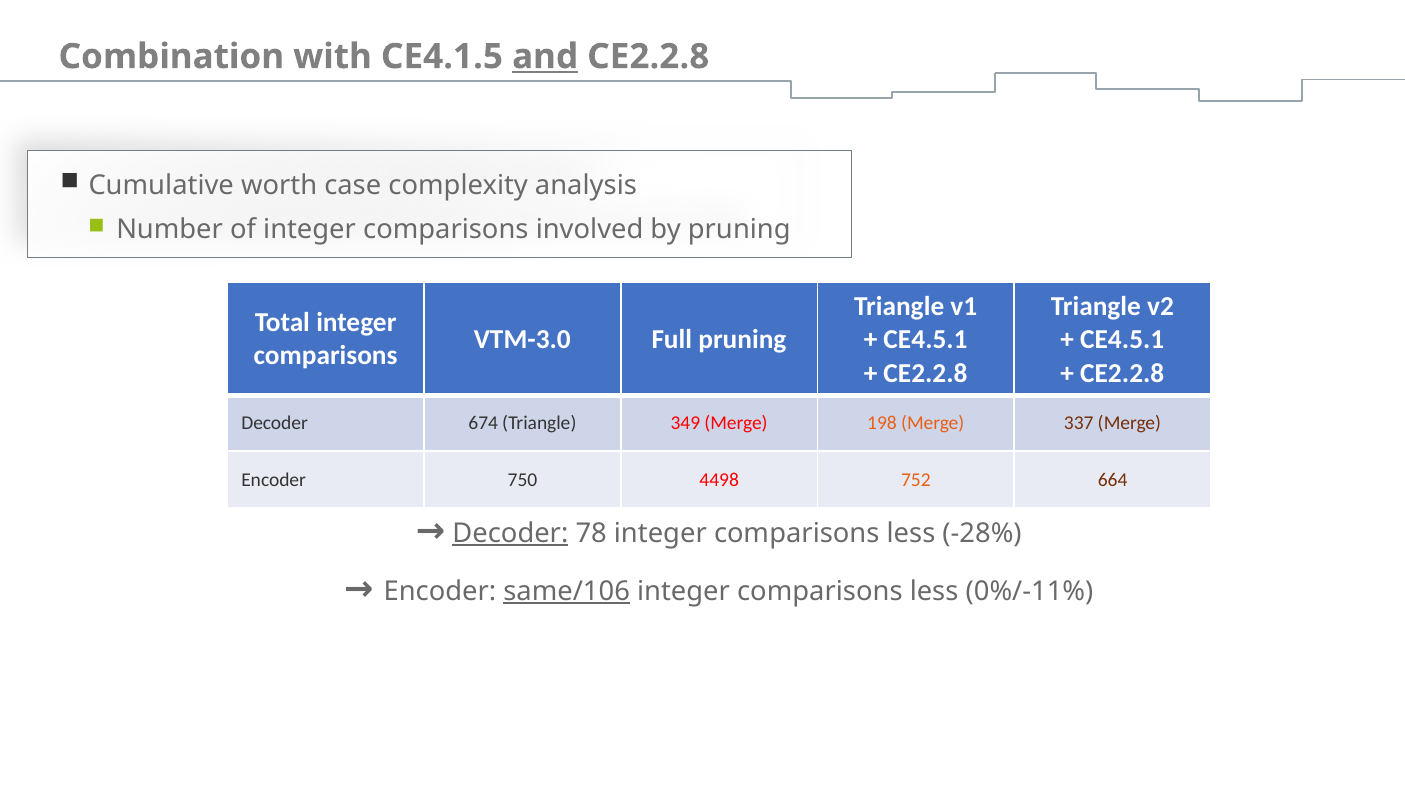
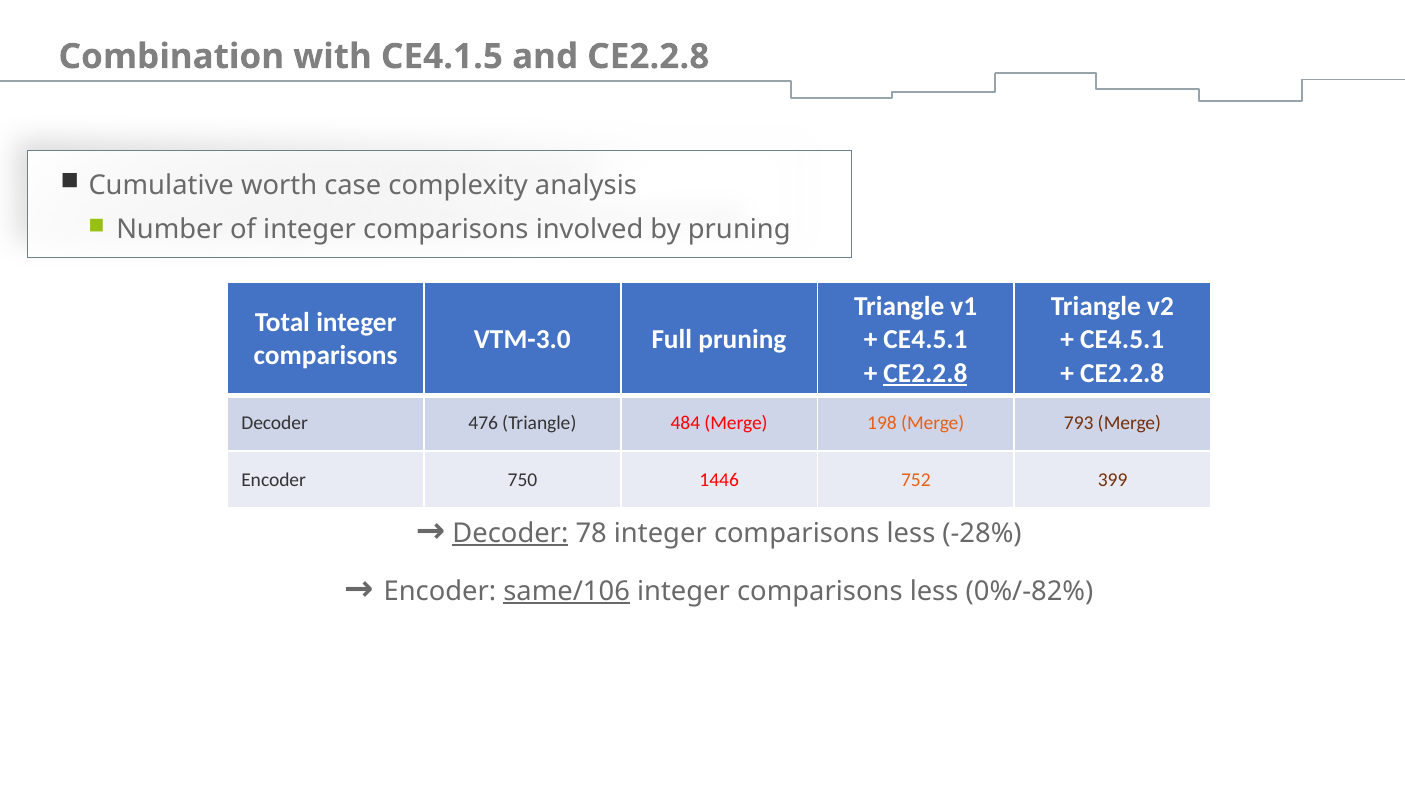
and underline: present -> none (545, 57)
CE2.2.8 underline: none -> present (925, 373)
674: 674 -> 476 (483, 424)
349: 349 -> 484 (685, 424)
337: 337 -> 793 (1079, 424)
4498: 4498 -> 1446 (719, 480)
664: 664 -> 399 (1113, 480)
0%/-11%: 0%/-11% -> 0%/-82% (1030, 591)
